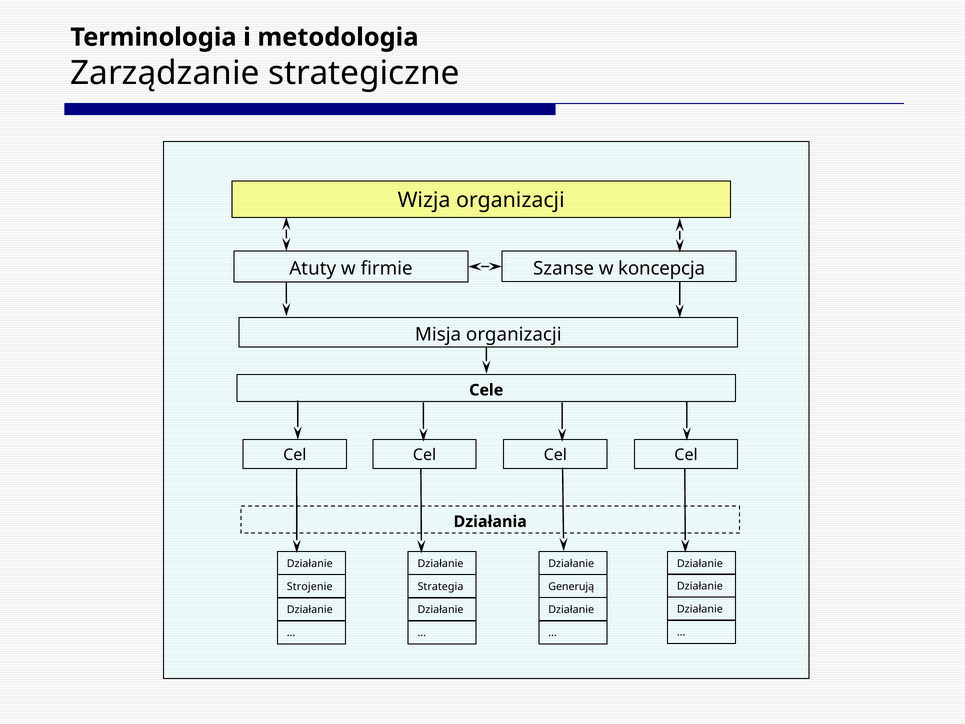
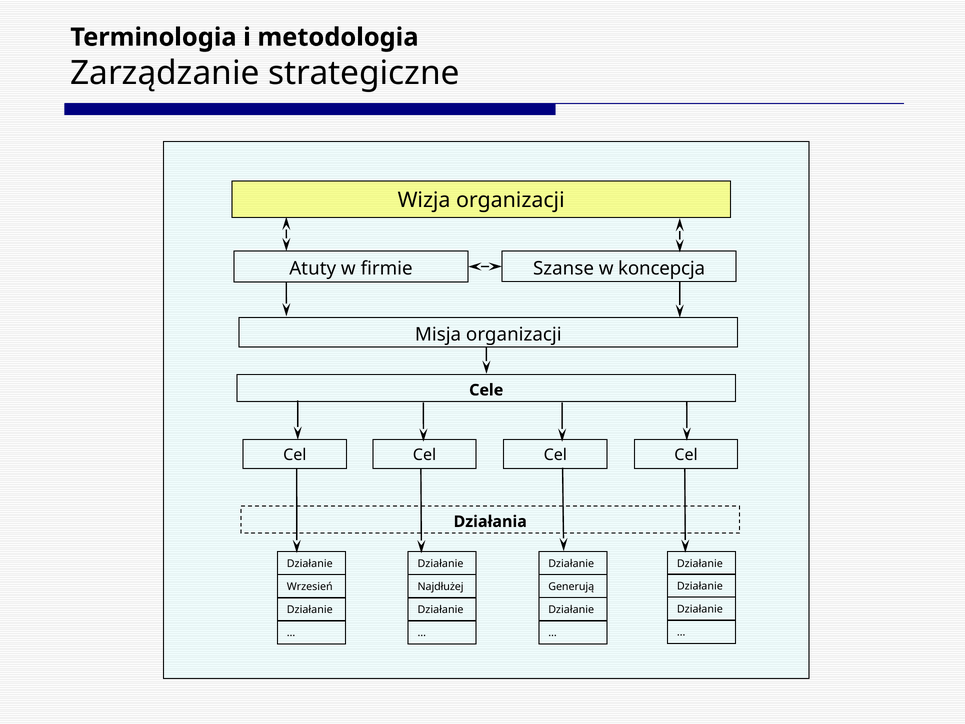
Strojenie: Strojenie -> Wrzesień (310, 586)
Strategia: Strategia -> Najdłużej (441, 586)
